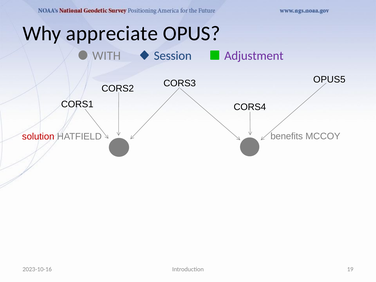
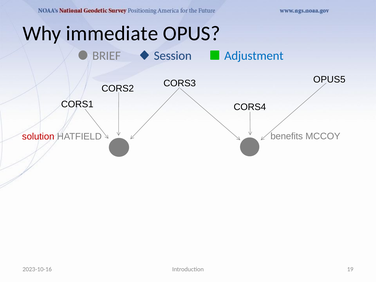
appreciate: appreciate -> immediate (112, 33)
WITH: WITH -> BRIEF (107, 56)
Adjustment colour: purple -> blue (254, 56)
